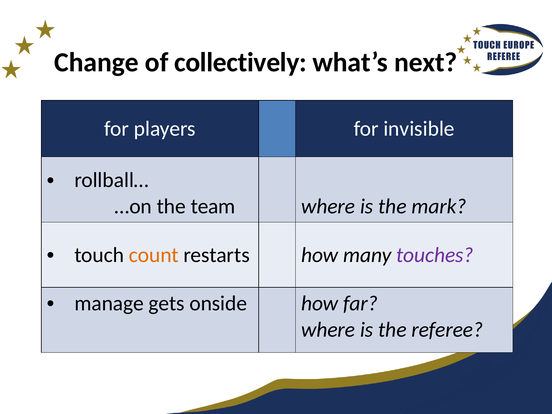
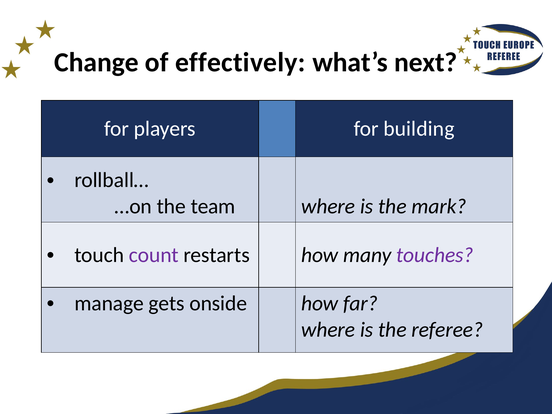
collectively: collectively -> effectively (240, 62)
invisible: invisible -> building (419, 129)
count colour: orange -> purple (154, 255)
